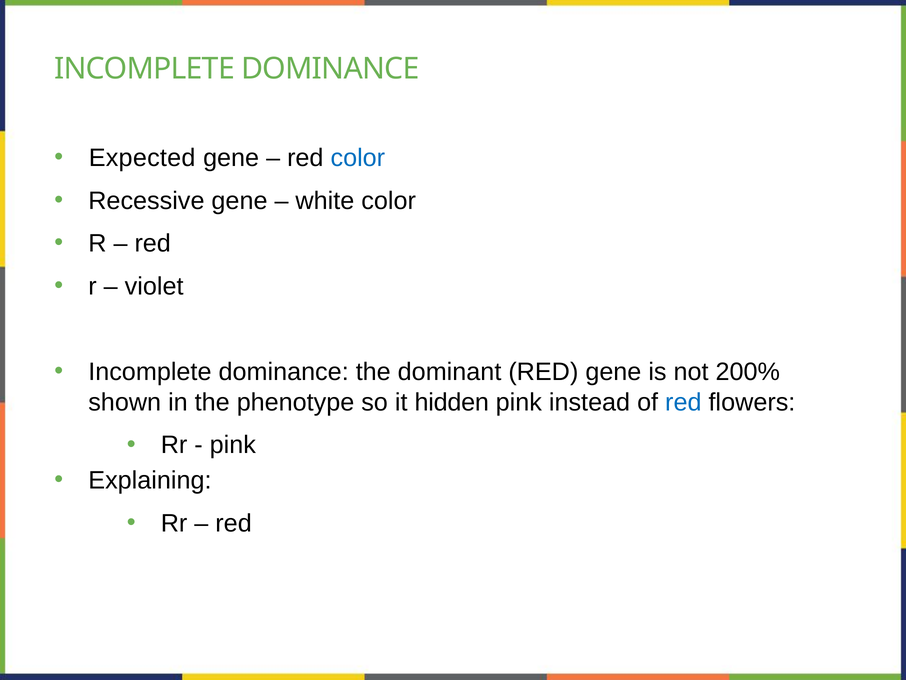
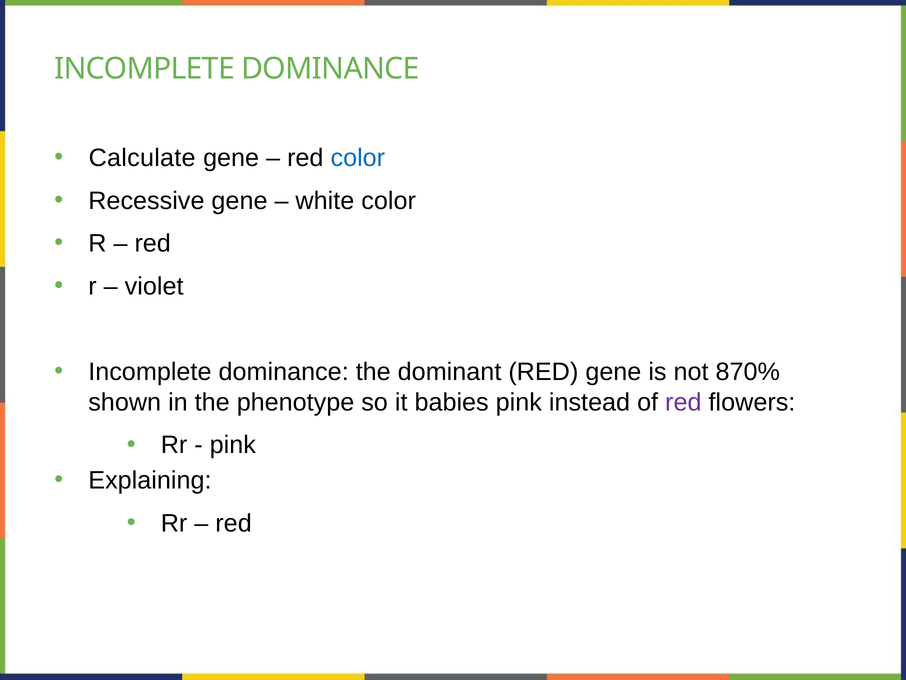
Expected: Expected -> Calculate (142, 158)
200%: 200% -> 870% (748, 372)
hidden: hidden -> babies (452, 402)
red colour: blue -> purple (683, 402)
